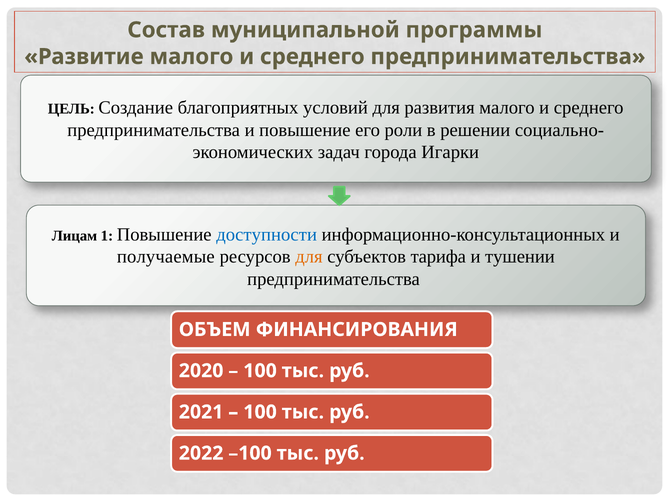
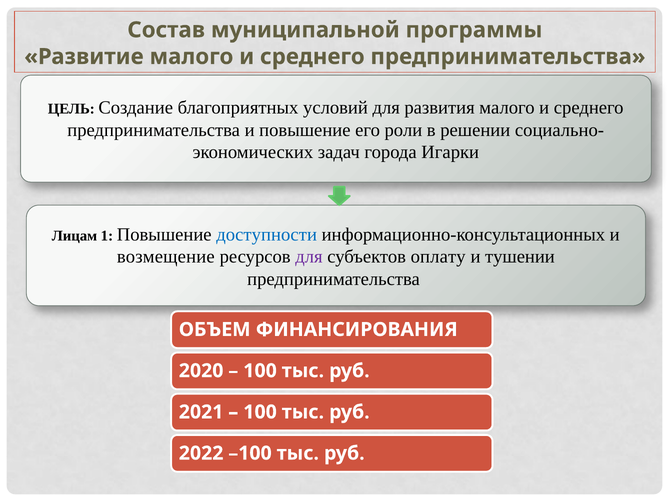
получаемые: получаемые -> возмещение (166, 257)
для colour: orange -> purple (309, 257)
тарифа: тарифа -> оплату (438, 257)
